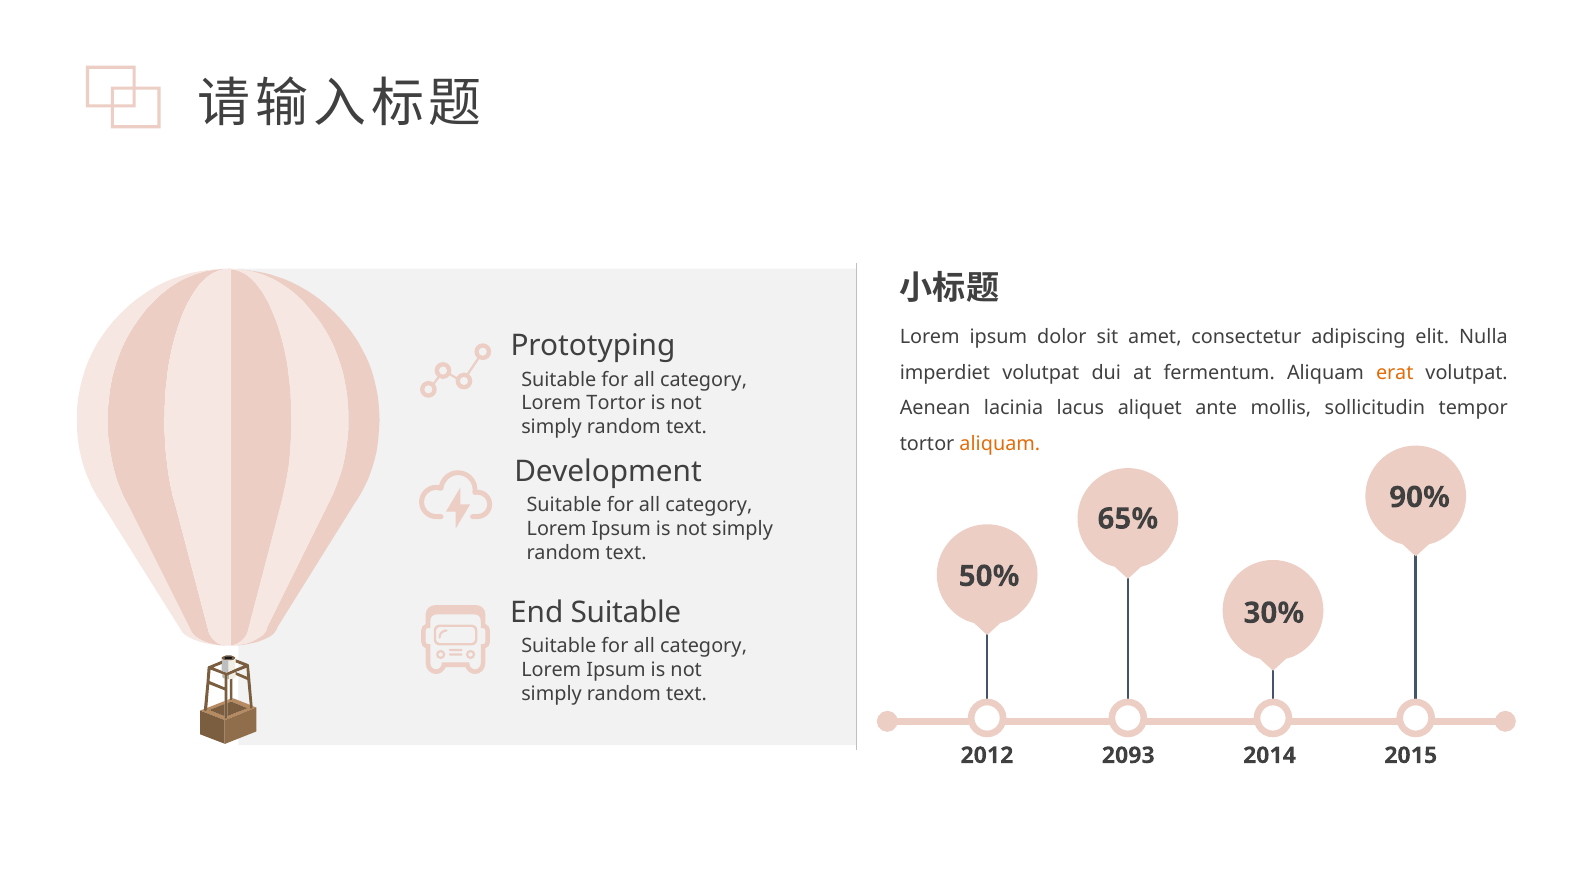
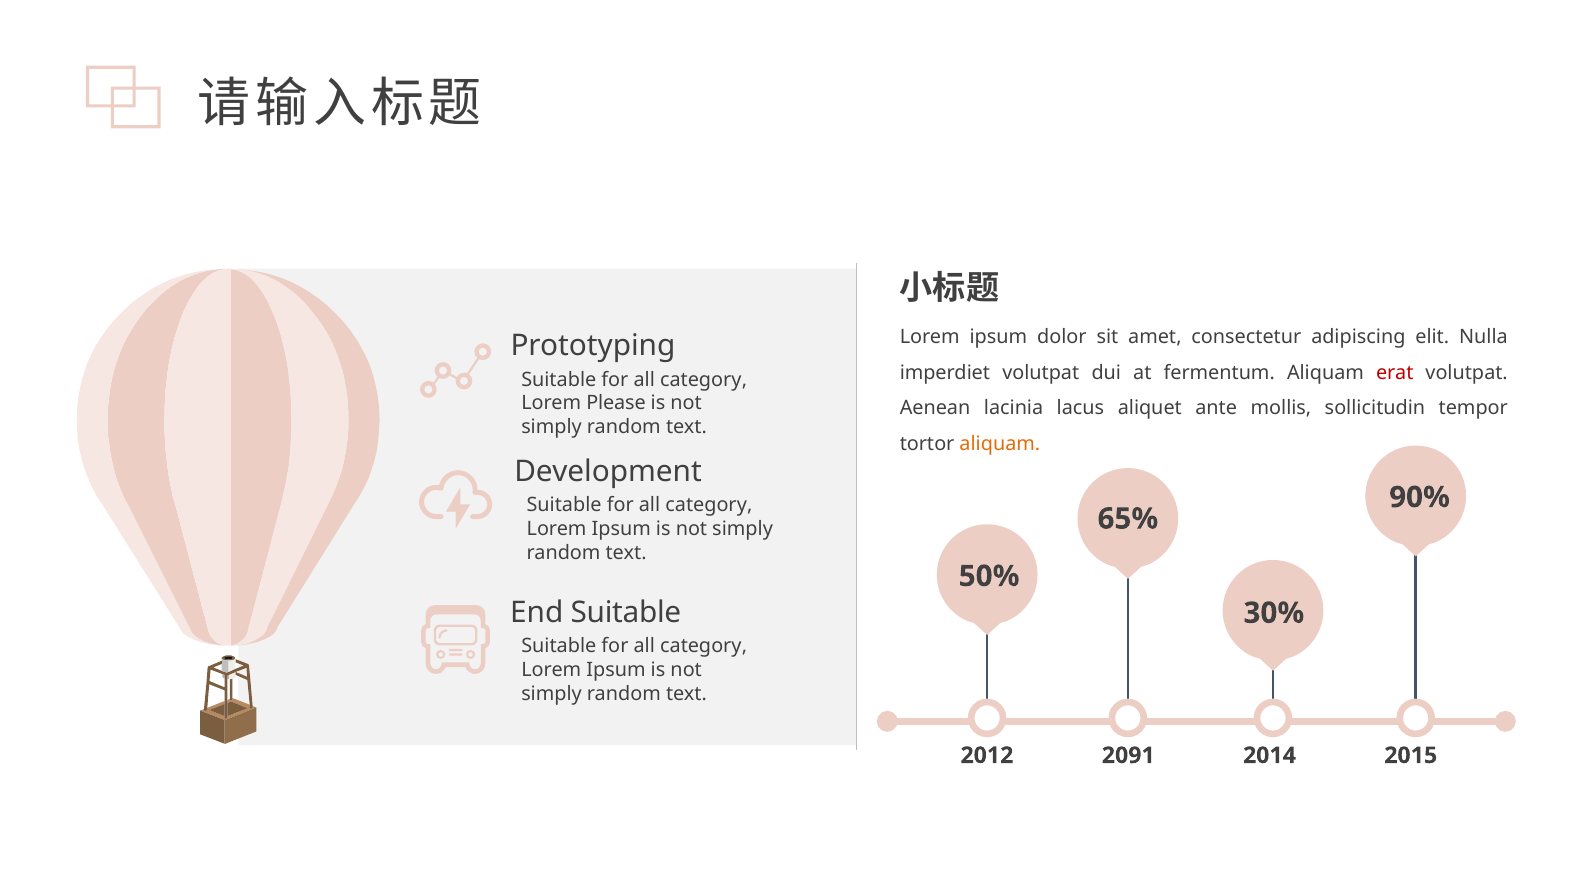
erat colour: orange -> red (1395, 373)
Lorem Tortor: Tortor -> Please (616, 404)
2093: 2093 -> 2091 (1128, 756)
